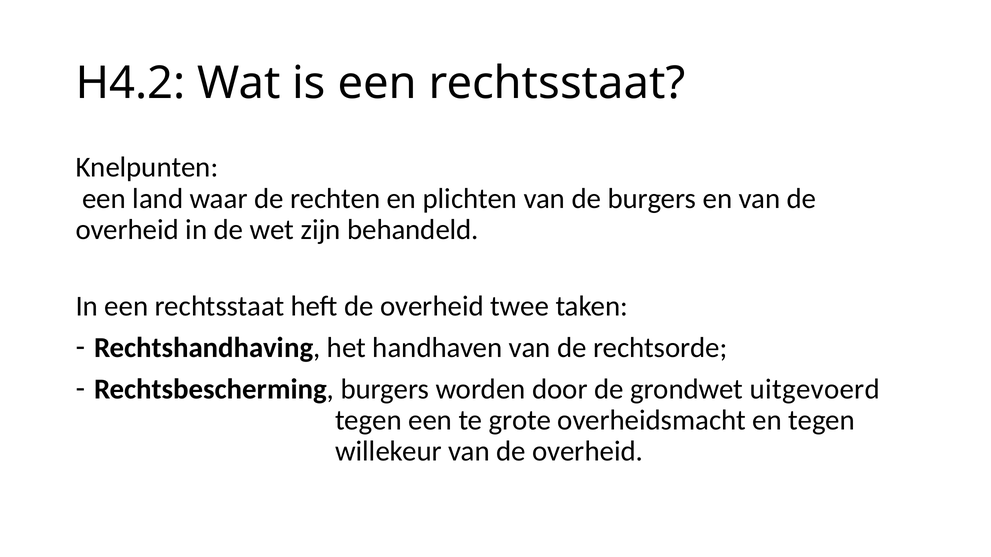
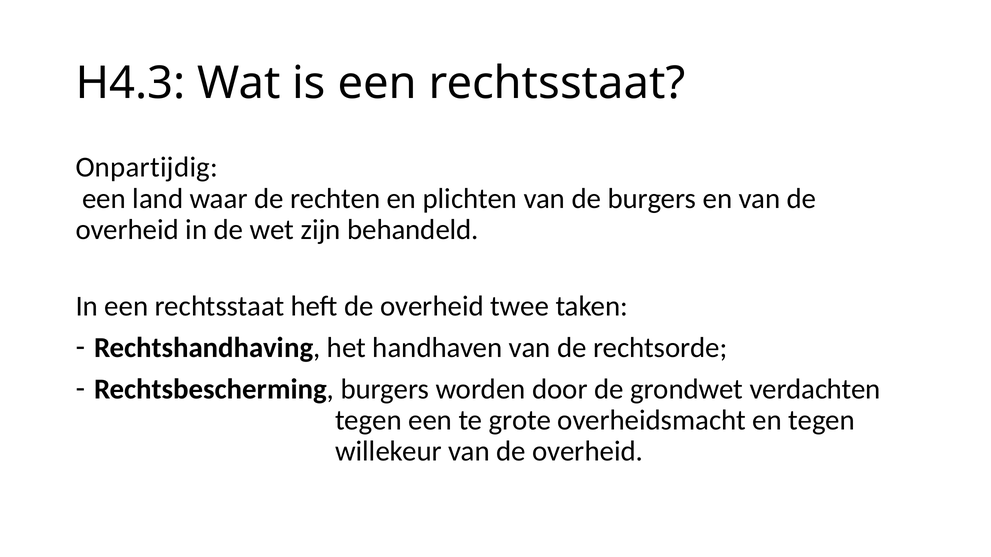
H4.2: H4.2 -> H4.3 (131, 83)
Knelpunten: Knelpunten -> Onpartijdig (147, 168)
uitgevoerd: uitgevoerd -> verdachten (815, 389)
